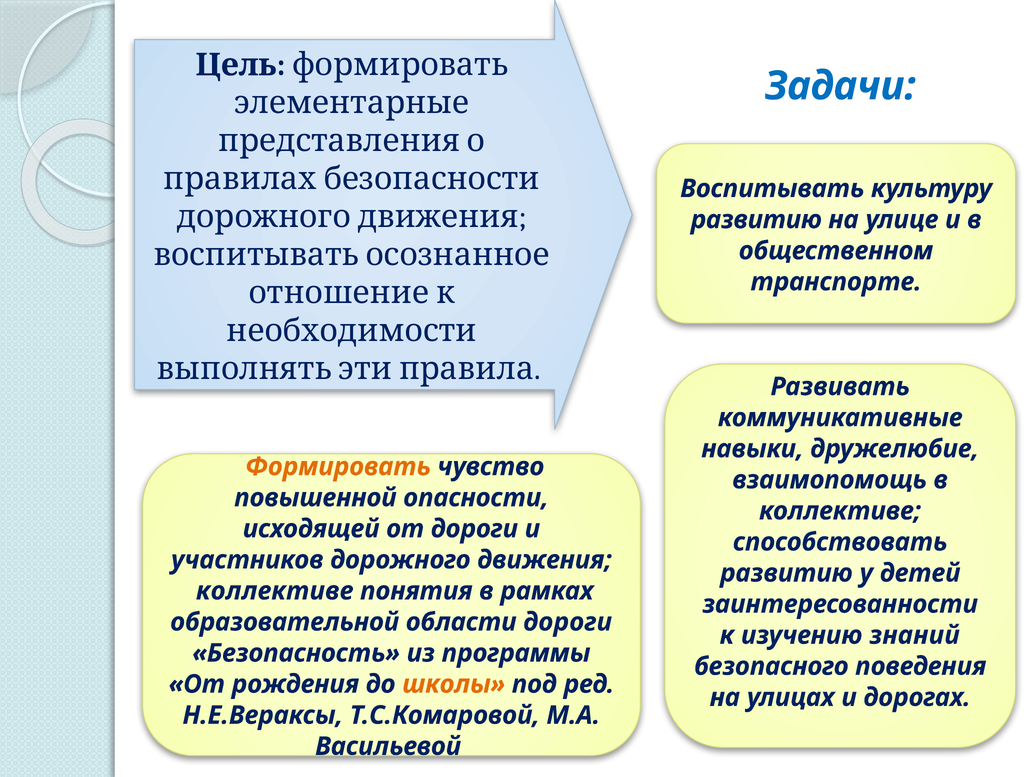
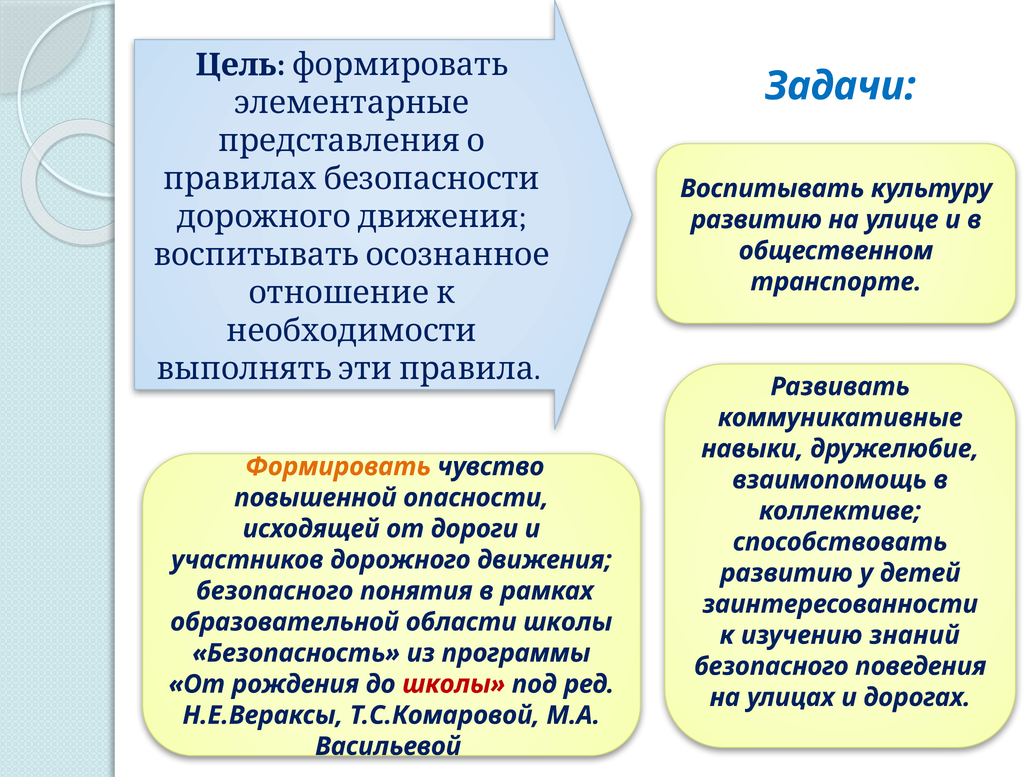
коллективе: коллективе -> безопасного (275, 591)
области дороги: дороги -> школы (568, 622)
школы colour: orange -> red (454, 684)
